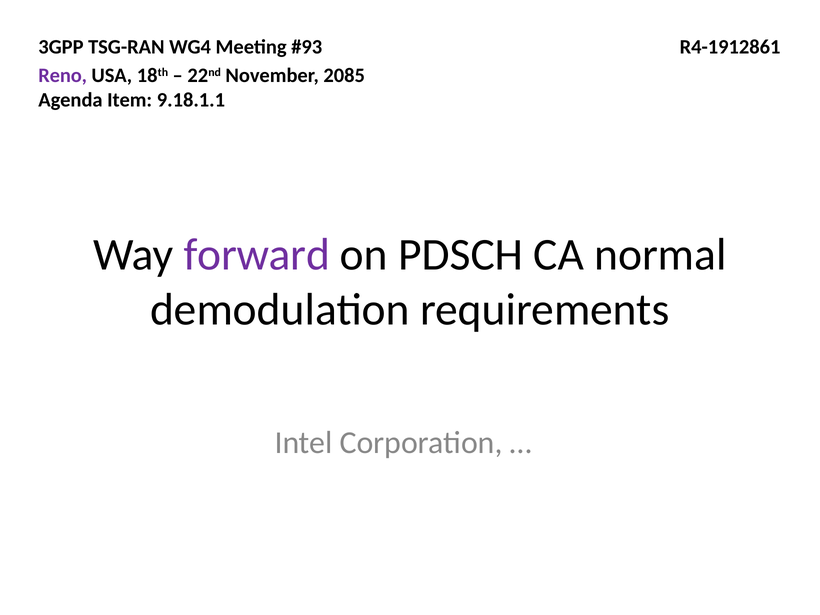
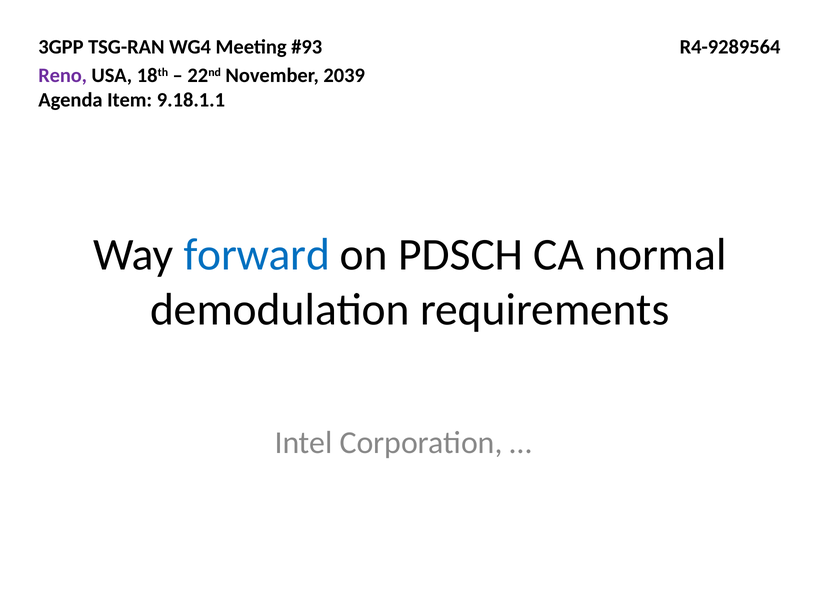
R4-1912861: R4-1912861 -> R4-9289564 (730, 47)
2085: 2085 -> 2039 (344, 76)
forward colour: purple -> blue (257, 255)
